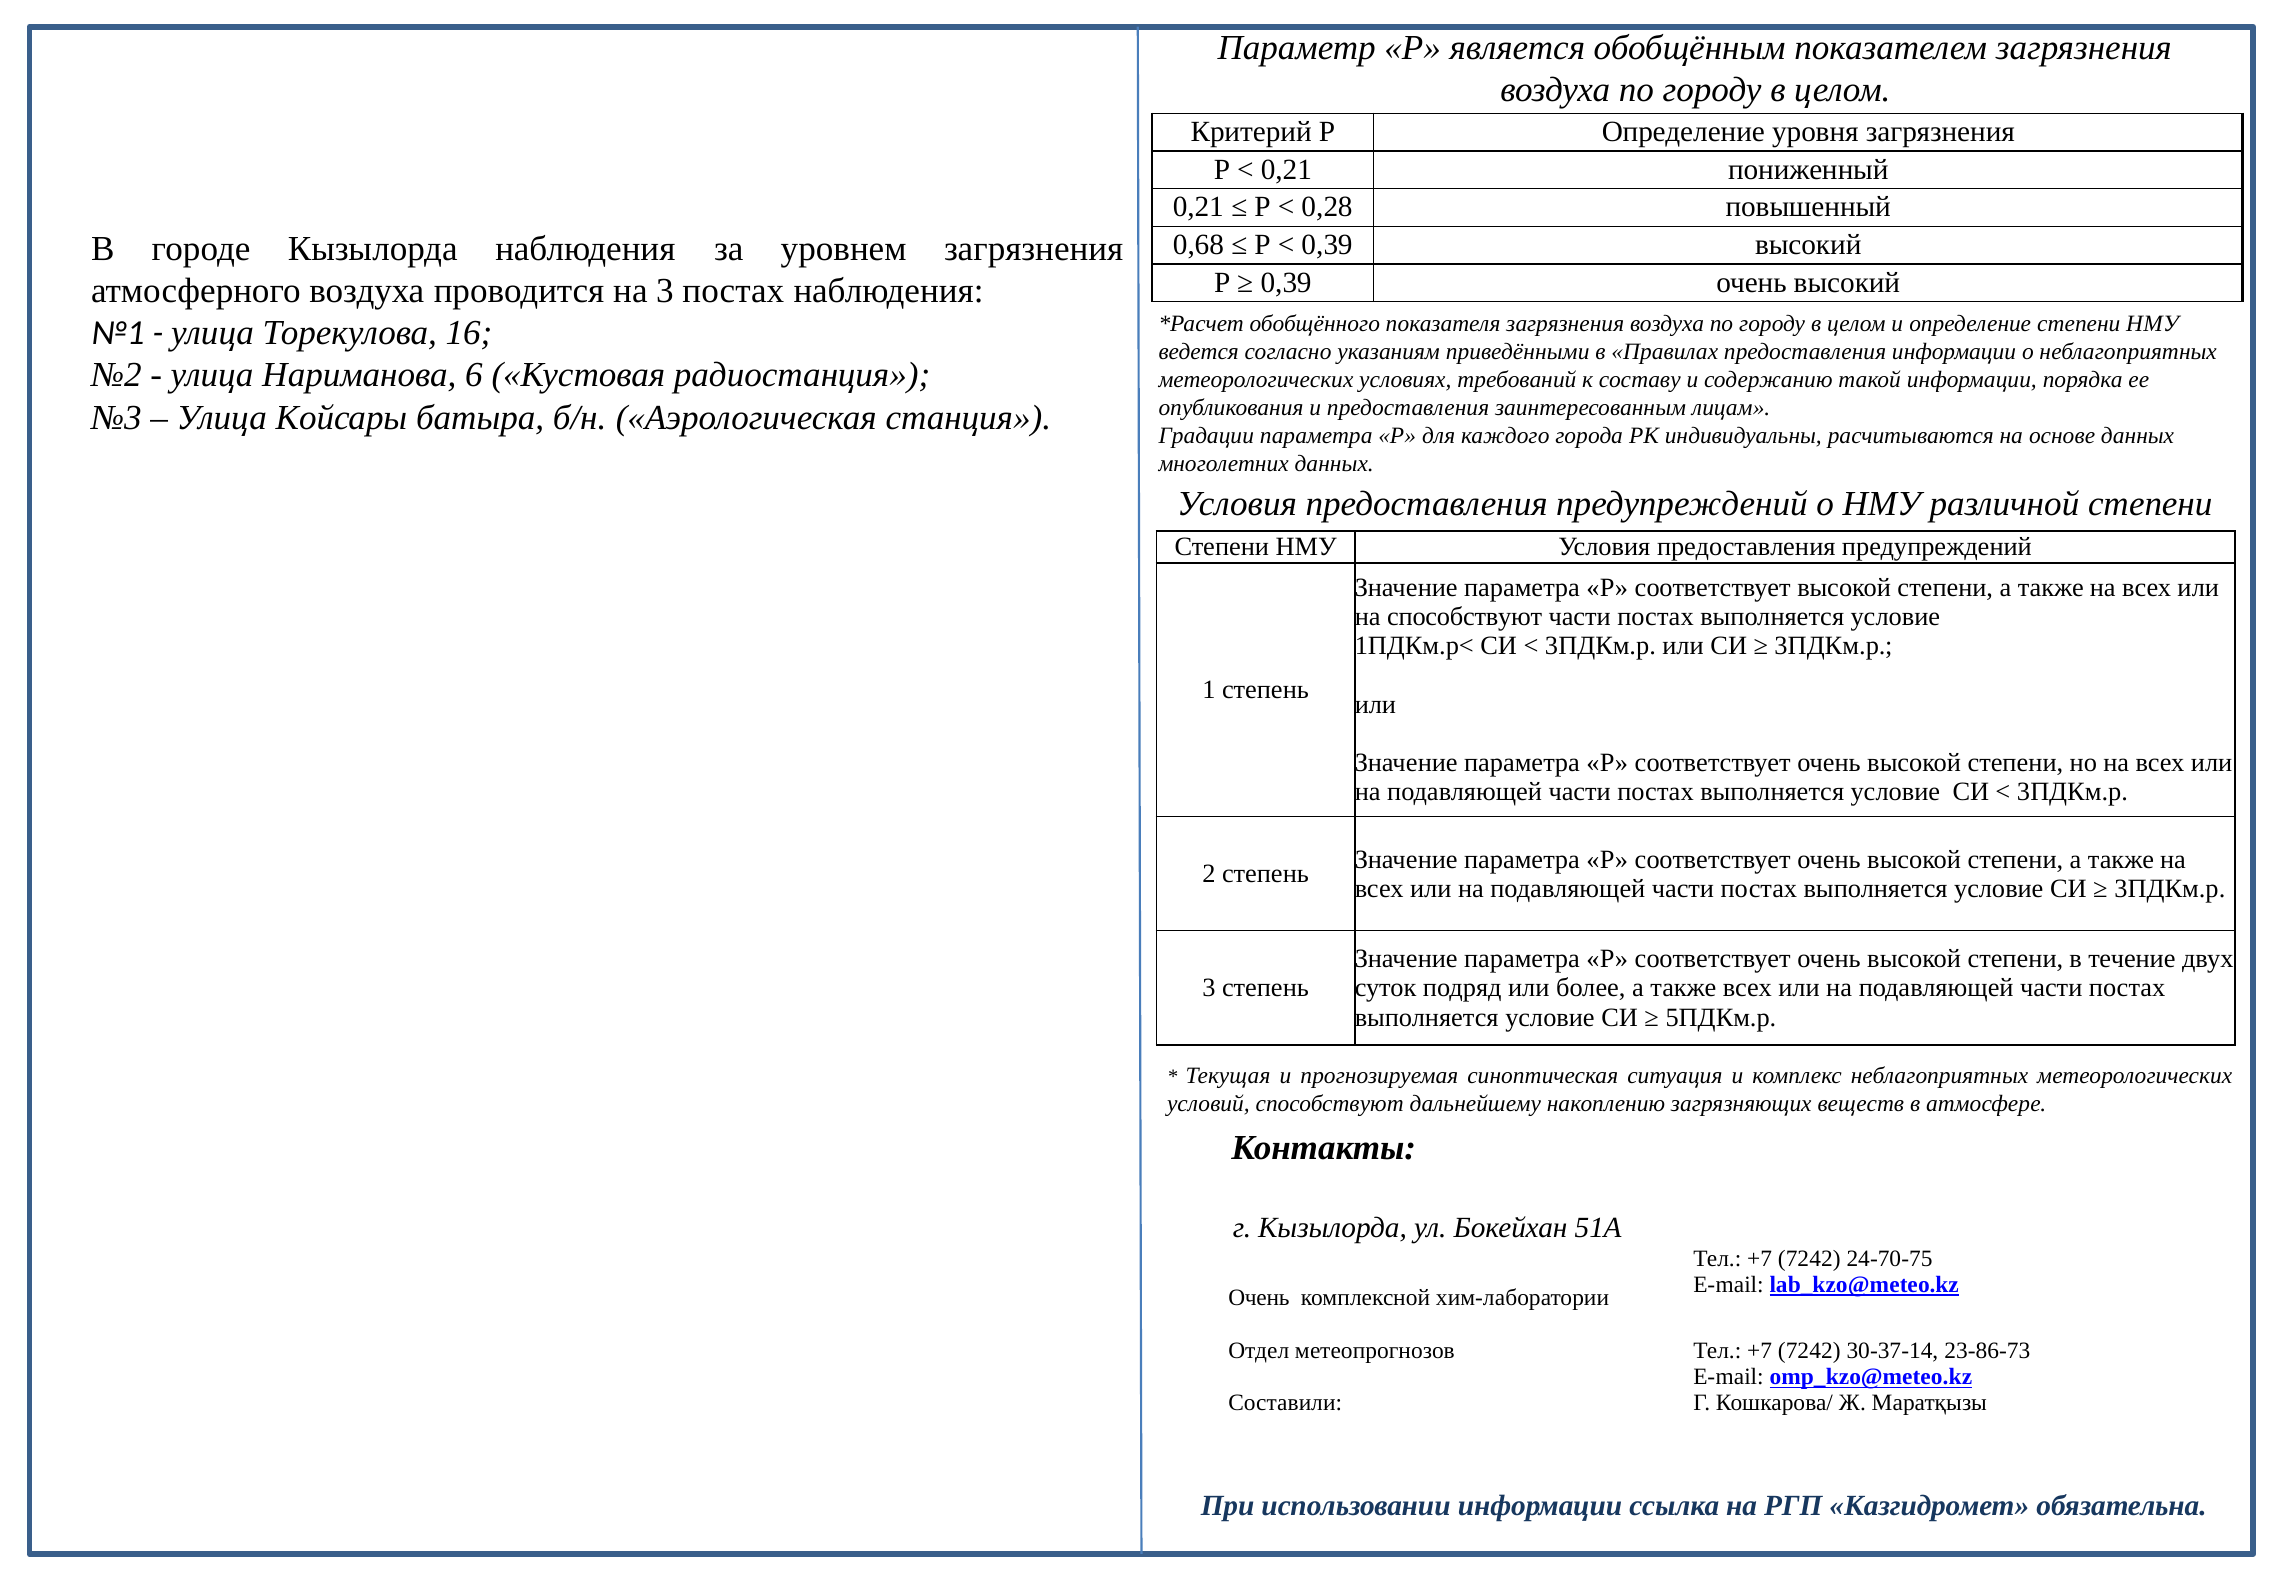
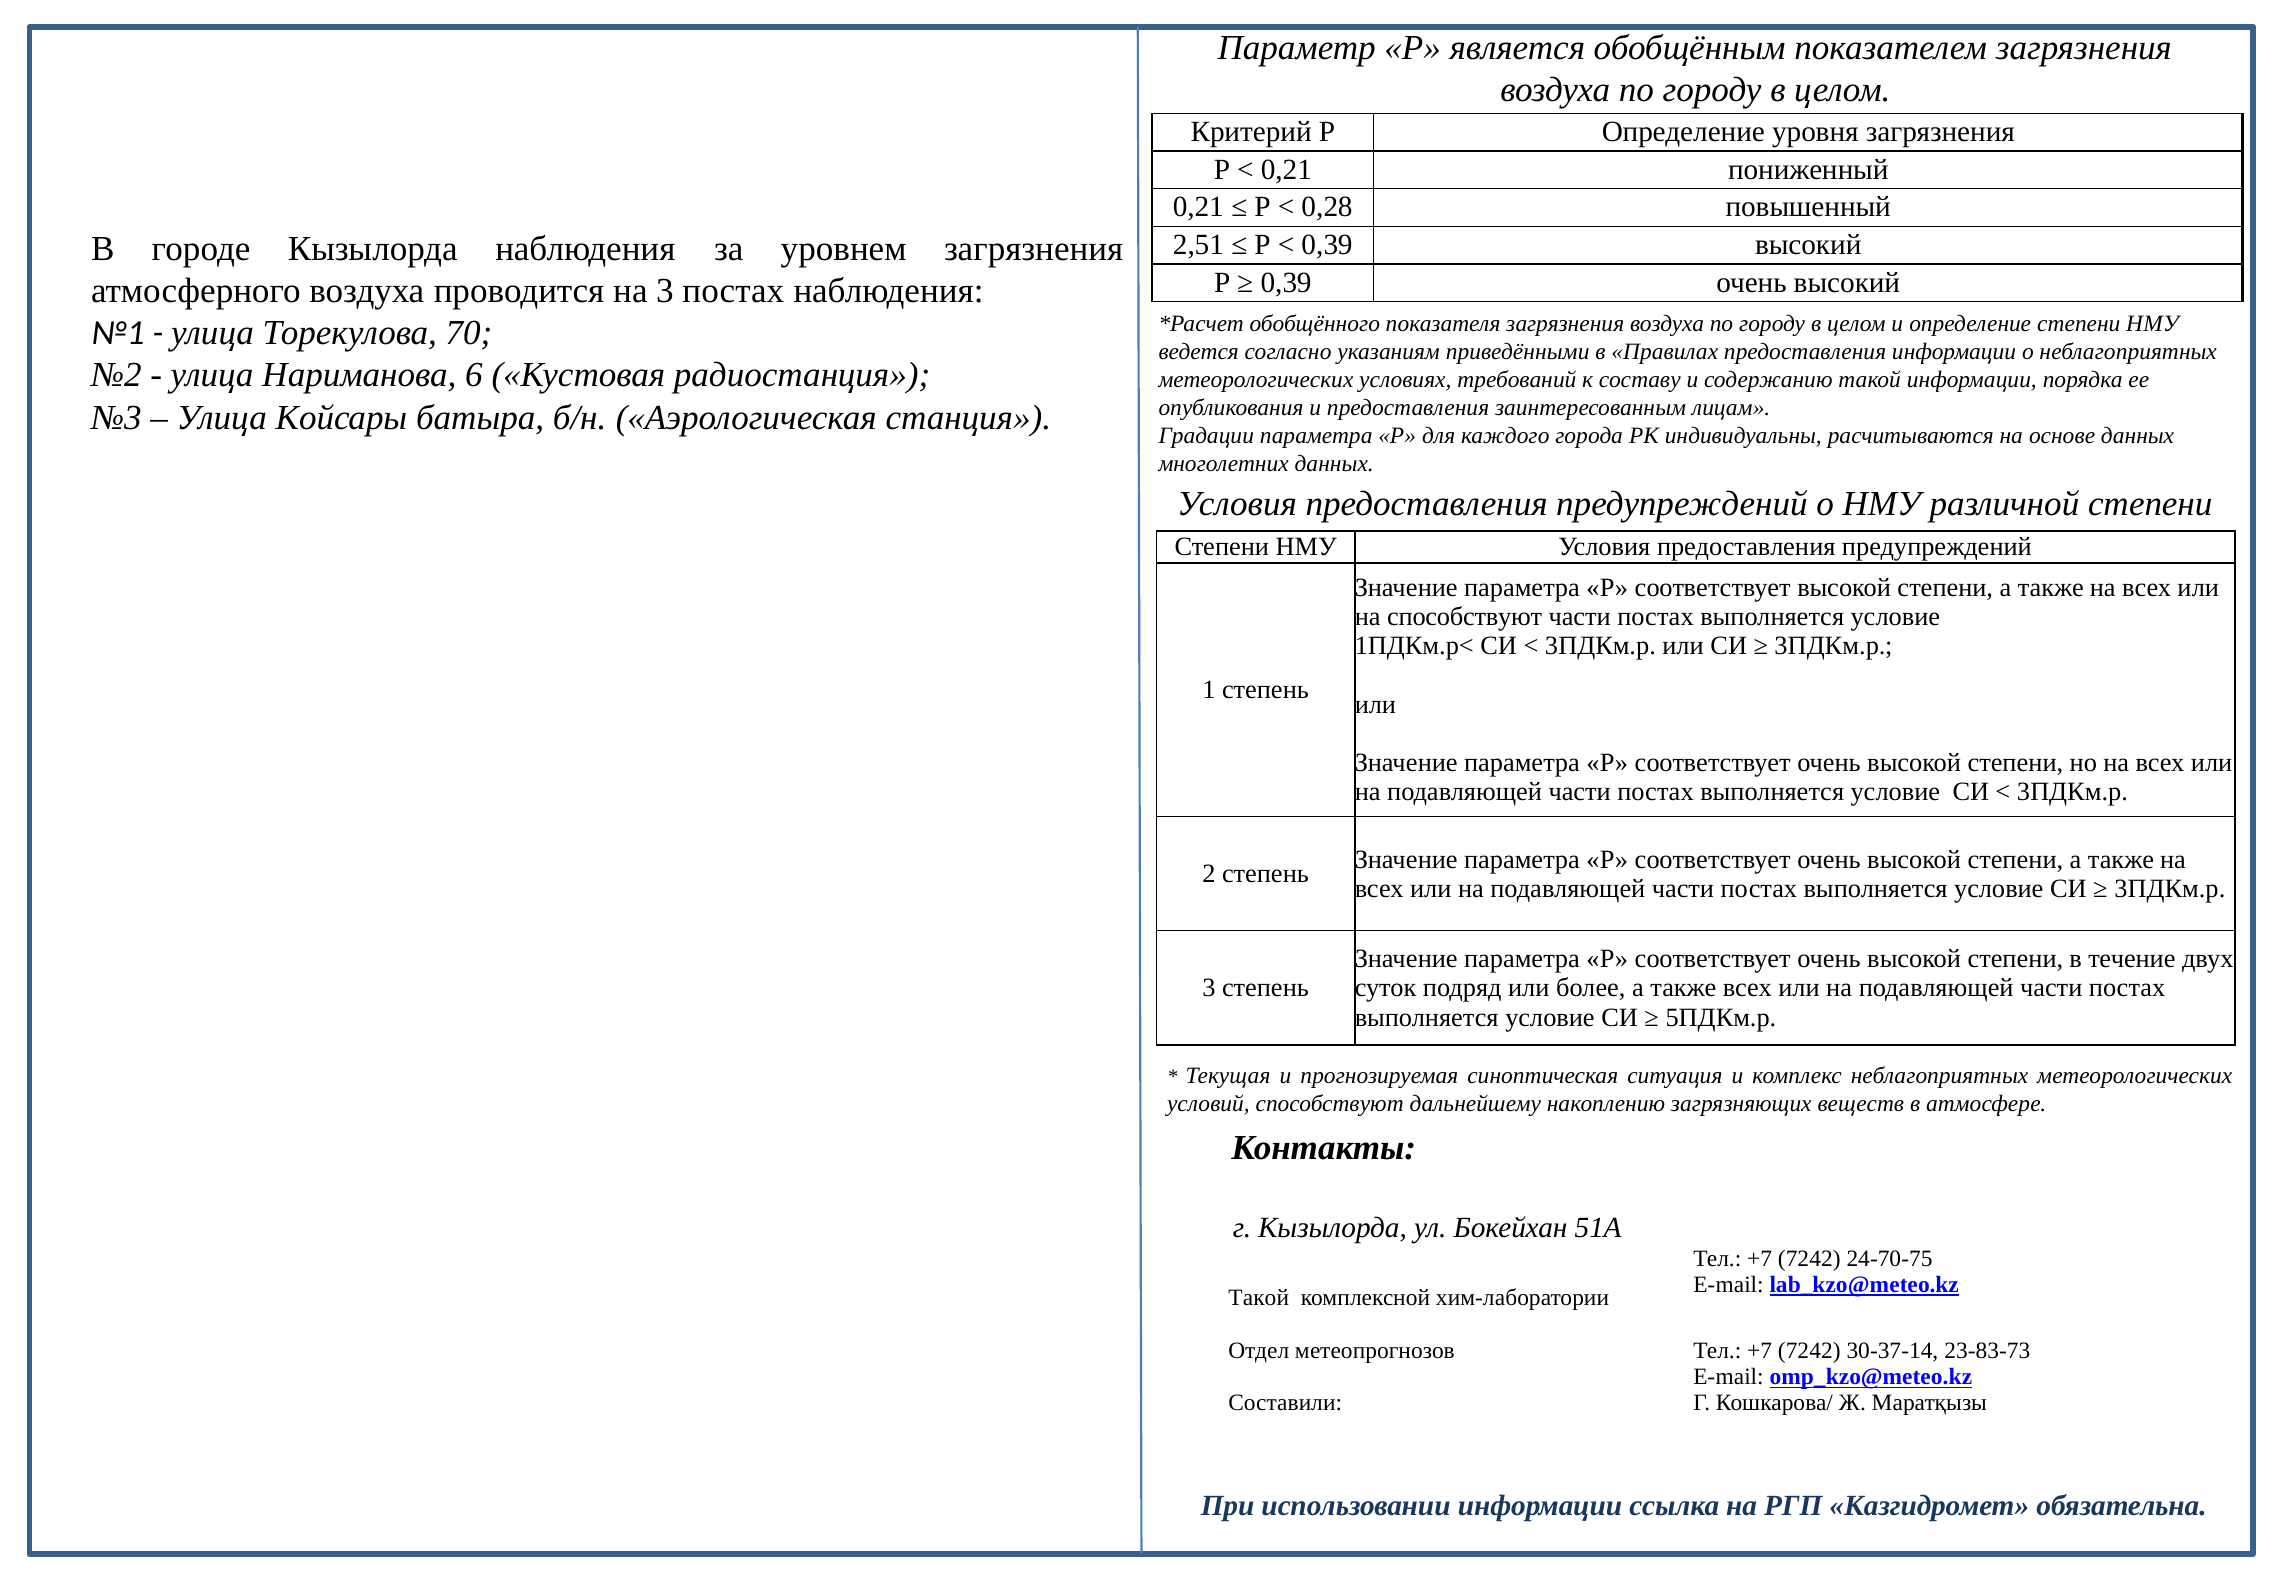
0,68: 0,68 -> 2,51 (1198, 245)
16: 16 -> 70 (469, 333)
Очень: Очень -> Такой (1259, 1297)
23-86-73: 23-86-73 -> 23-83-73 (1987, 1351)
